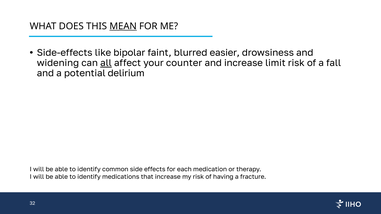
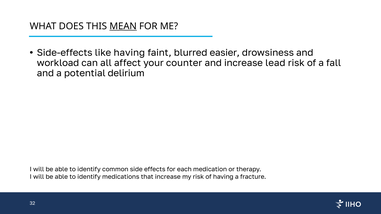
like bipolar: bipolar -> having (129, 53)
widening: widening -> workload (58, 63)
all underline: present -> none (106, 63)
limit: limit -> lead (275, 63)
